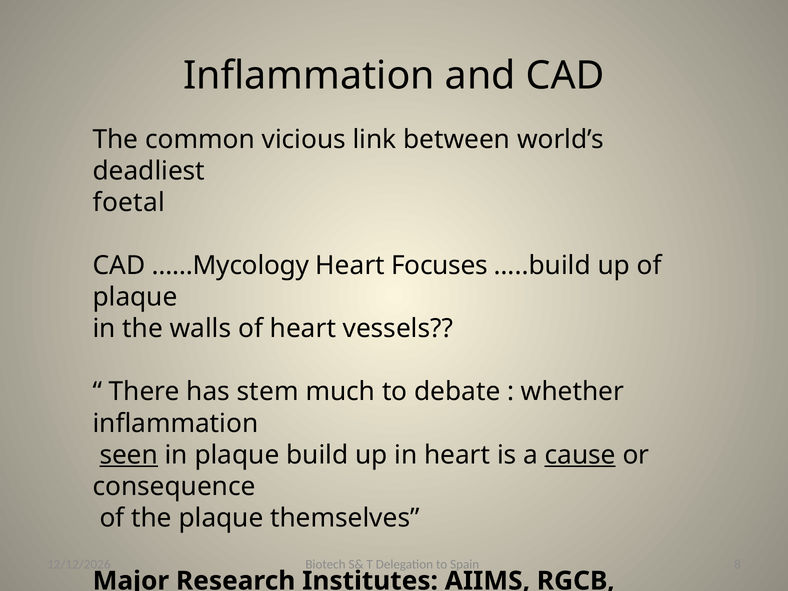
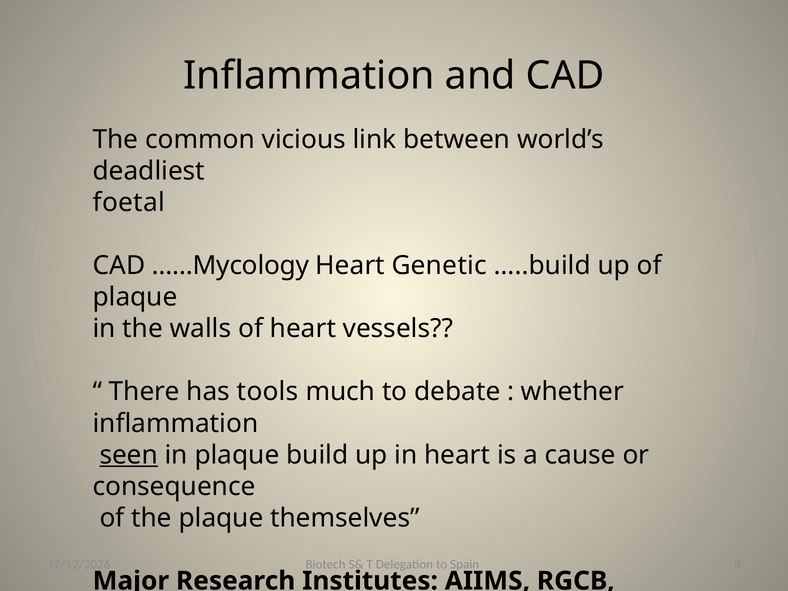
Focuses: Focuses -> Genetic (439, 266)
stem: stem -> tools (268, 392)
cause underline: present -> none (580, 455)
